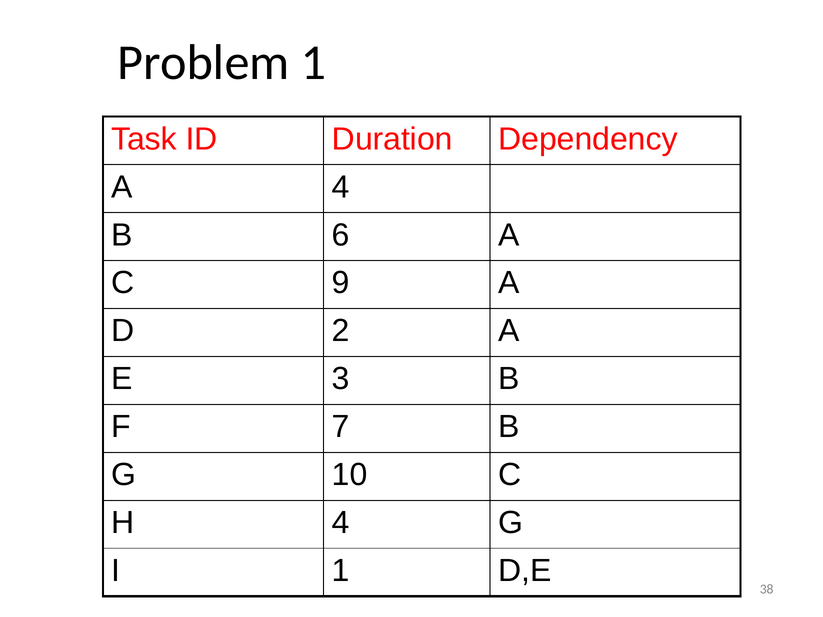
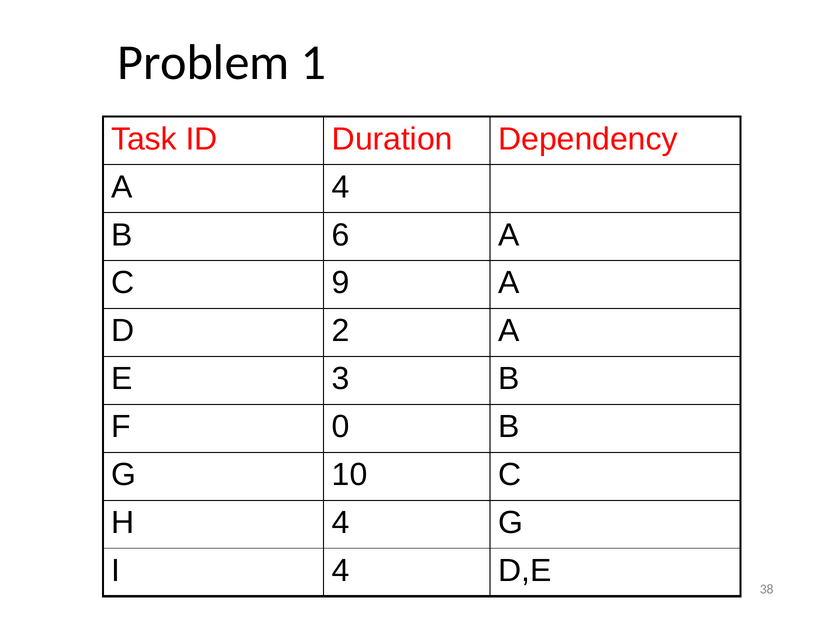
7: 7 -> 0 (341, 427)
I 1: 1 -> 4 (341, 571)
